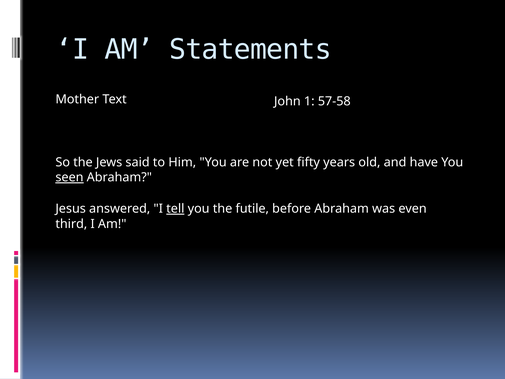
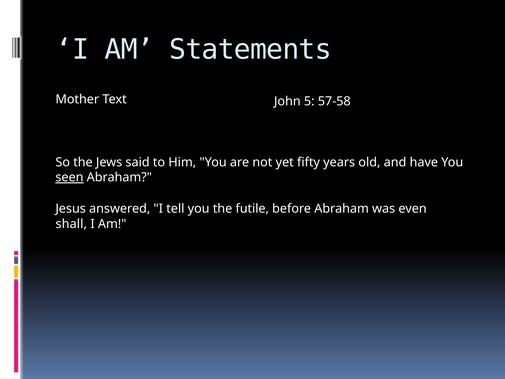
1: 1 -> 5 (309, 101)
tell underline: present -> none (175, 209)
third: third -> shall (71, 224)
